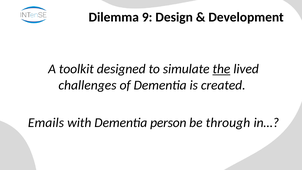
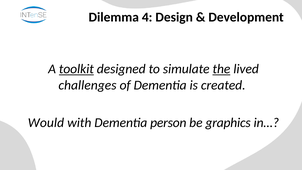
9: 9 -> 4 (147, 17)
toolkit underline: none -> present (76, 69)
Emails: Emails -> Would (46, 123)
through: through -> graphics (228, 123)
